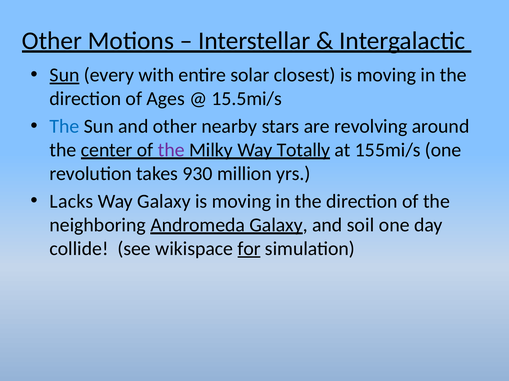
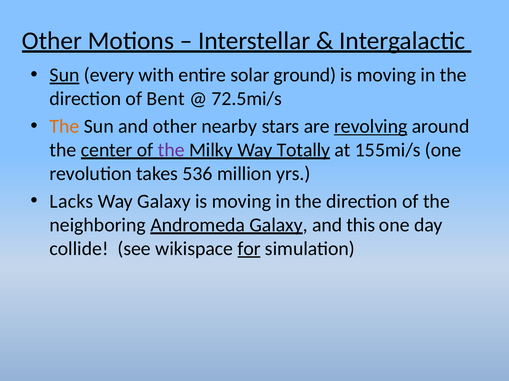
closest: closest -> ground (305, 75)
Ages: Ages -> Bent (166, 99)
15.5mi/s: 15.5mi/s -> 72.5mi/s (247, 99)
The colour: blue -> orange (65, 127)
revolving underline: none -> present (371, 127)
930: 930 -> 536 (198, 174)
soil: soil -> this (361, 225)
